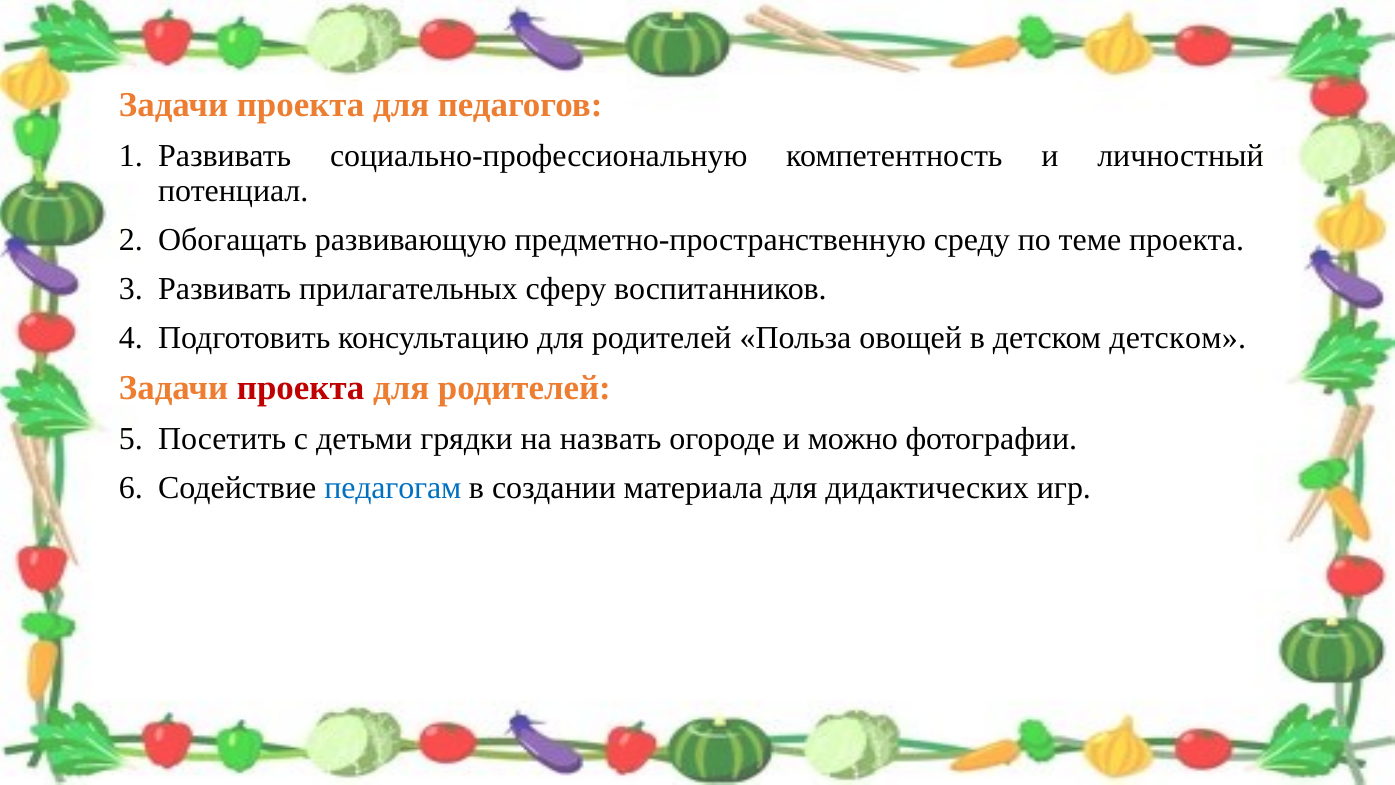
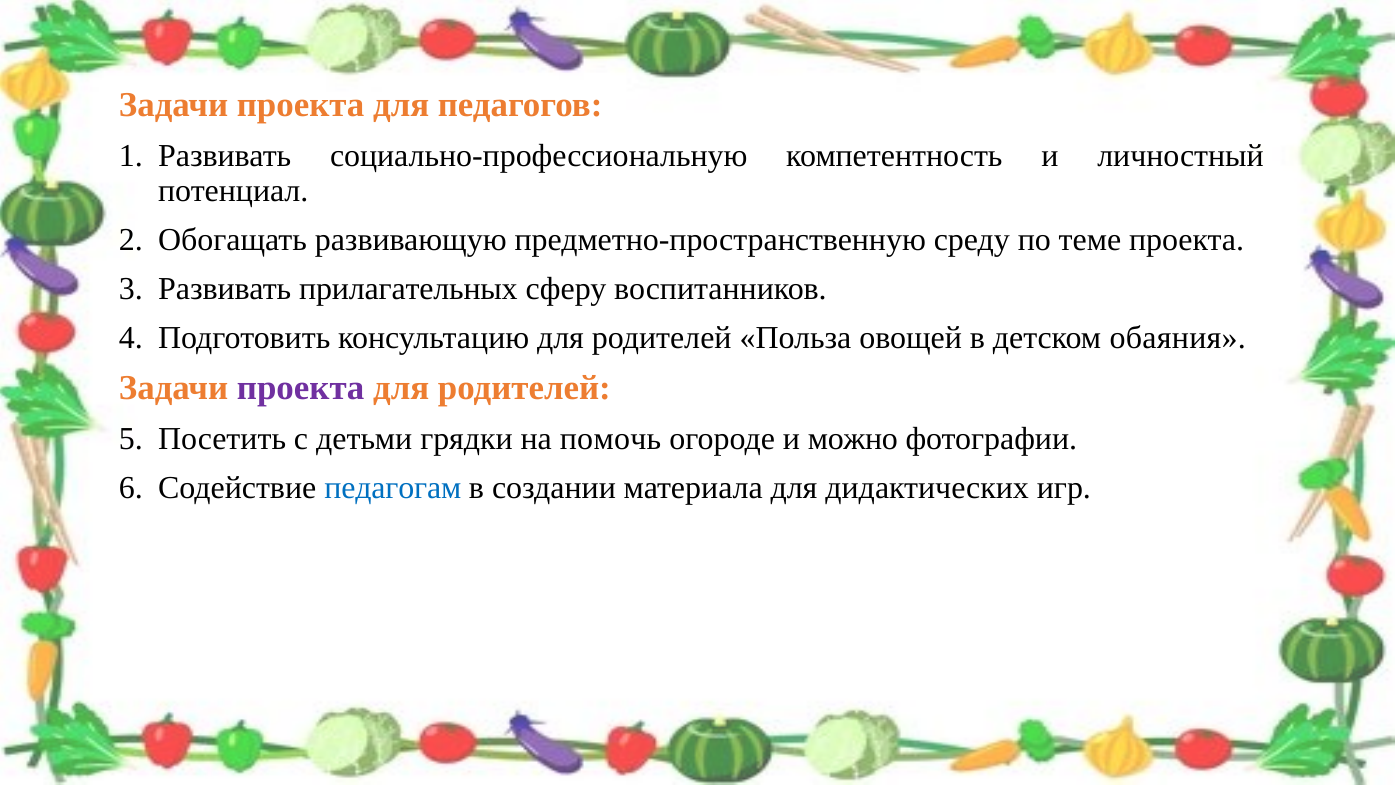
детском детском: детском -> обаяния (1178, 338)
проекта colour: red -> purple (301, 388)
назвать: назвать -> помочь (611, 439)
